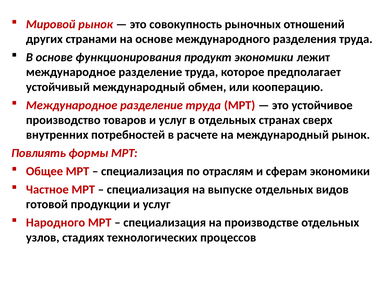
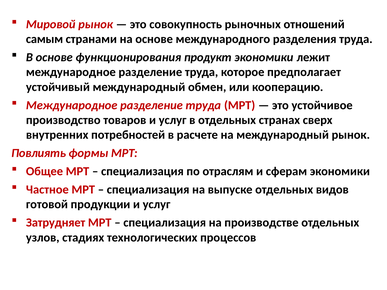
других: других -> самым (44, 39)
Народного: Народного -> Затрудняет (56, 223)
